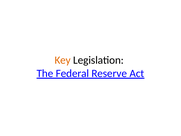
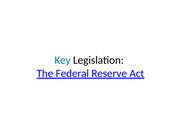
Key colour: orange -> blue (63, 60)
